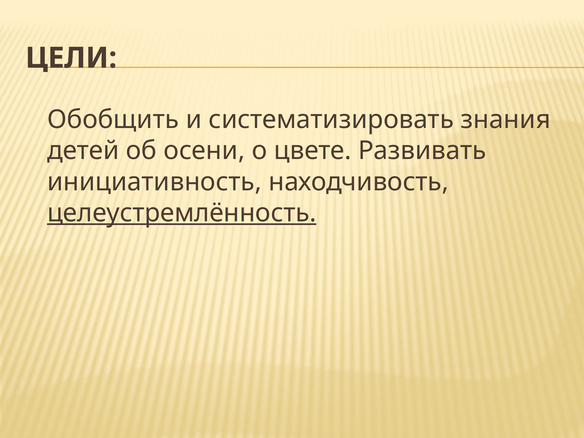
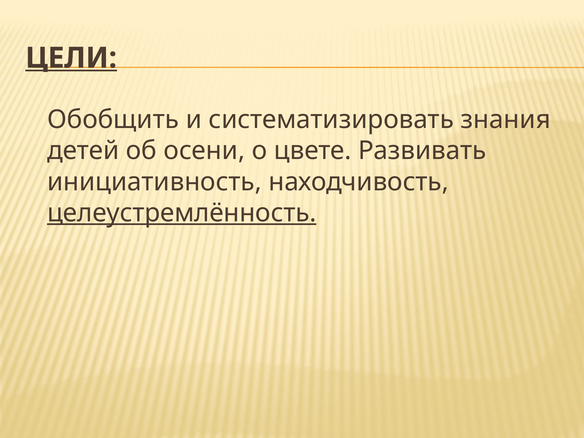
ЦЕЛИ underline: none -> present (71, 58)
